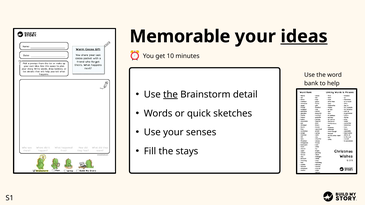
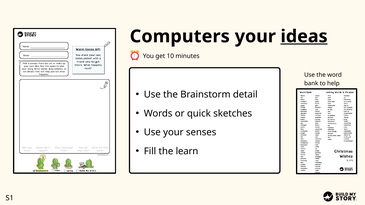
Memorable: Memorable -> Computers (180, 36)
the underline: present -> none (171, 95)
stays: stays -> learn (187, 151)
